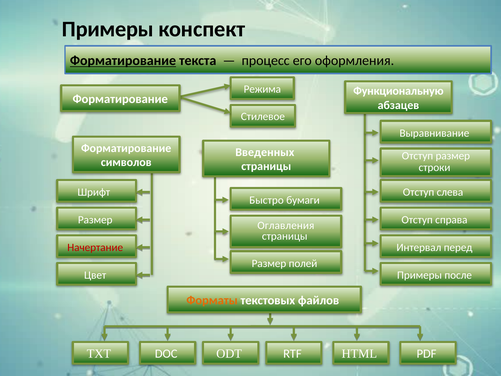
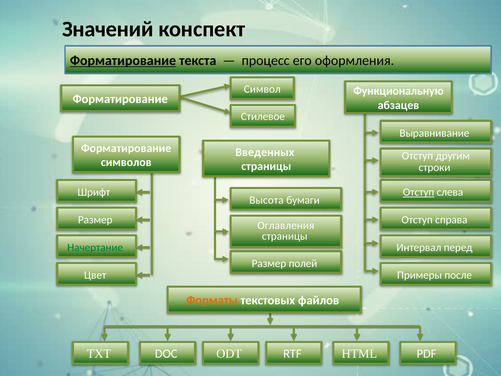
Примеры: Примеры -> Значений (108, 29)
Режима: Режима -> Символ (262, 89)
Отступ размер: размер -> другим (453, 156)
Отступ underline: none -> present (419, 192)
Быстро: Быстро -> Высота (267, 200)
Начертание colour: red -> green (95, 247)
